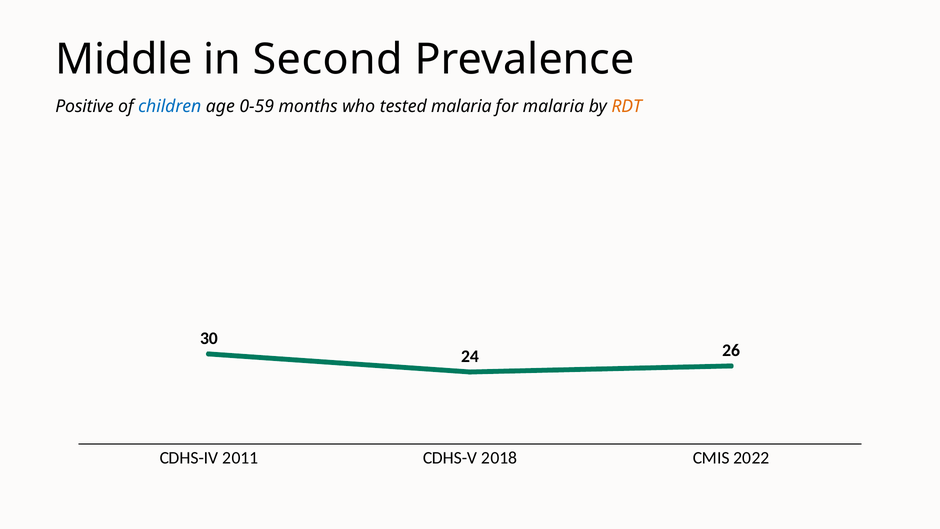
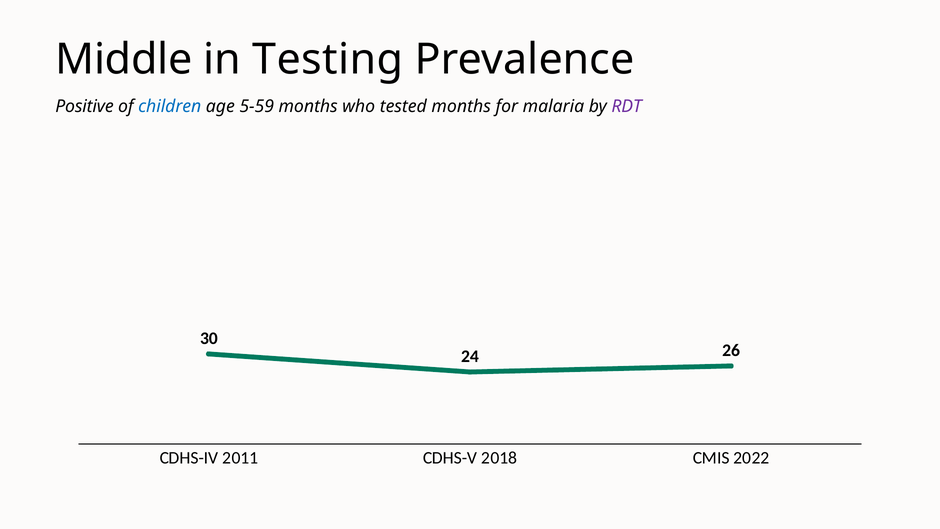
Second: Second -> Testing (328, 59)
0-59: 0-59 -> 5-59 (257, 106)
tested malaria: malaria -> months (461, 106)
RDT colour: orange -> purple (627, 106)
